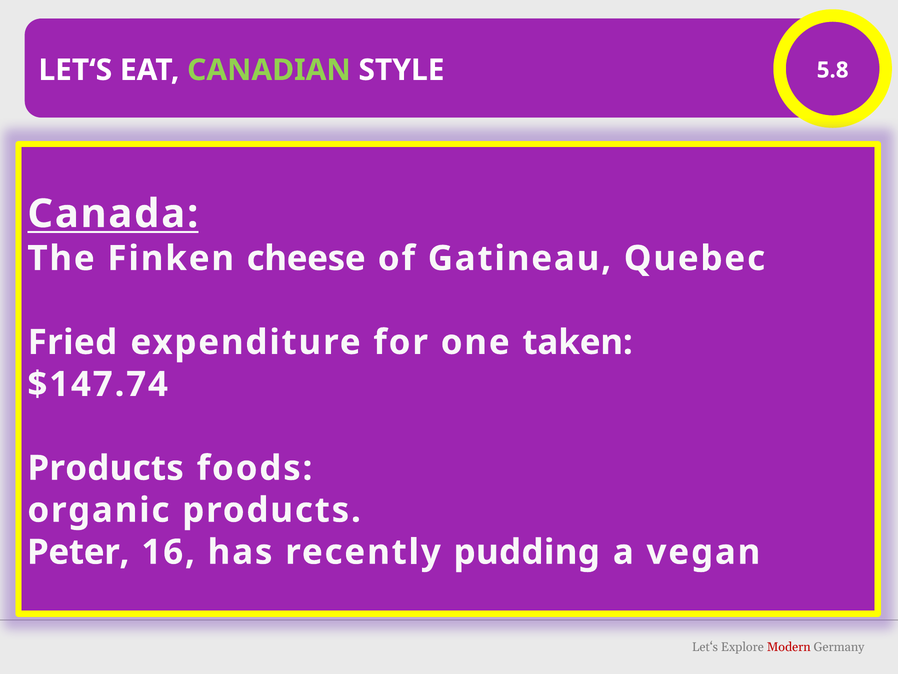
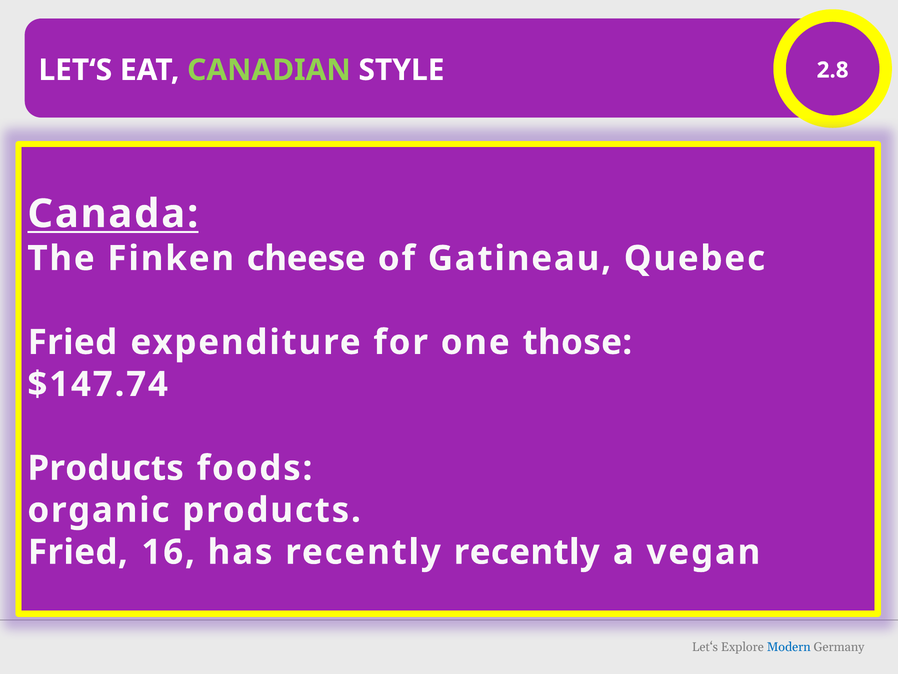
5.8: 5.8 -> 2.8 (833, 70)
taken: taken -> those (577, 342)
Peter: Peter -> Fried (78, 552)
recently pudding: pudding -> recently (527, 552)
Modern colour: red -> blue (789, 647)
